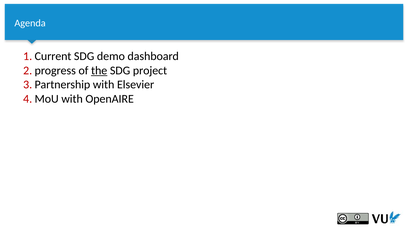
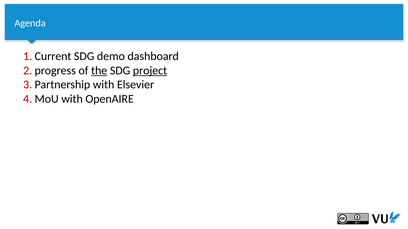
project underline: none -> present (150, 71)
